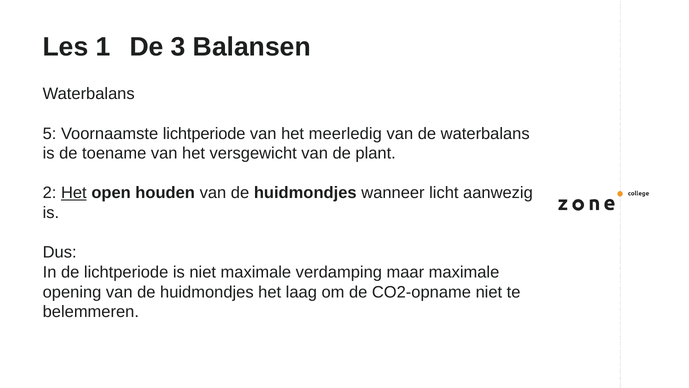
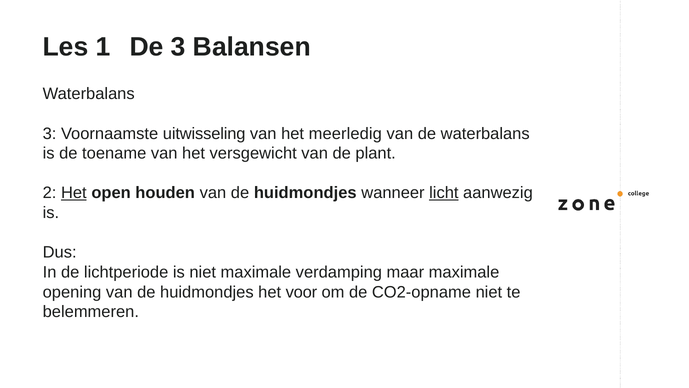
5: 5 -> 3 (50, 133)
Voornaamste lichtperiode: lichtperiode -> uitwisseling (204, 133)
licht underline: none -> present (444, 193)
laag: laag -> voor (301, 292)
